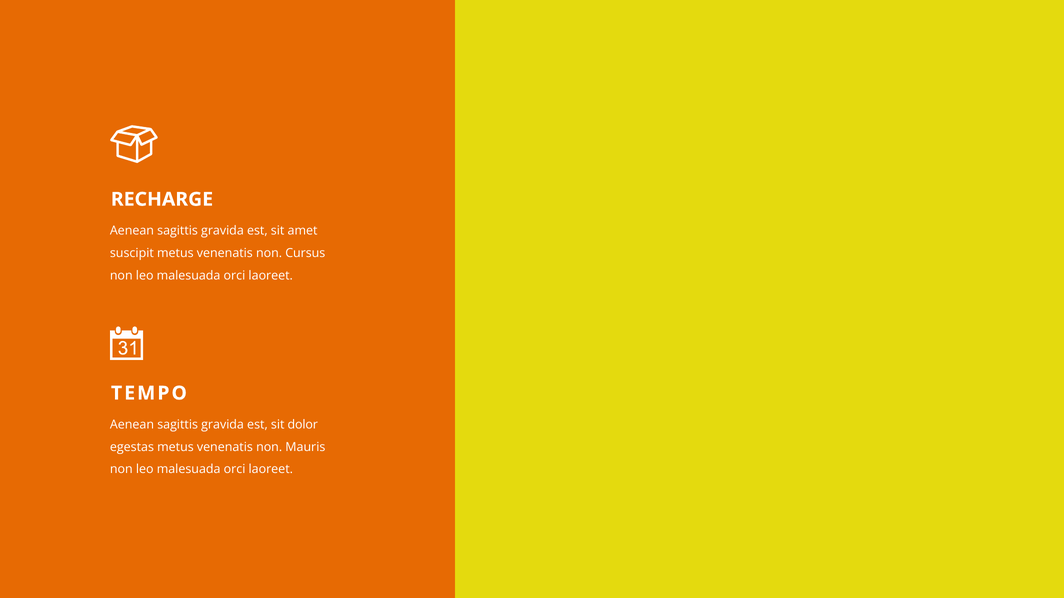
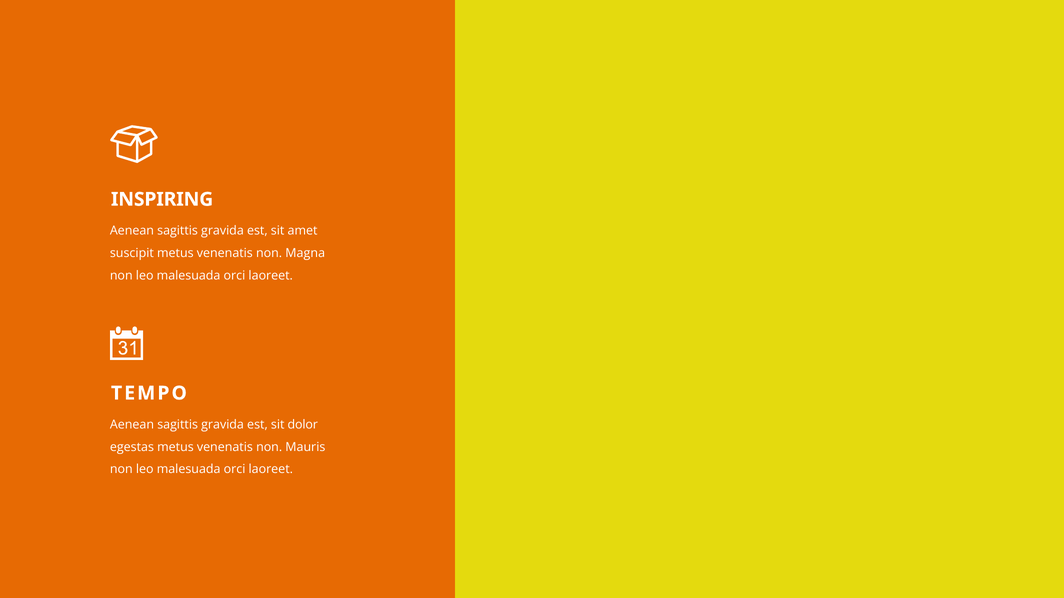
RECHARGE: RECHARGE -> INSPIRING (162, 200)
Cursus: Cursus -> Magna (305, 253)
